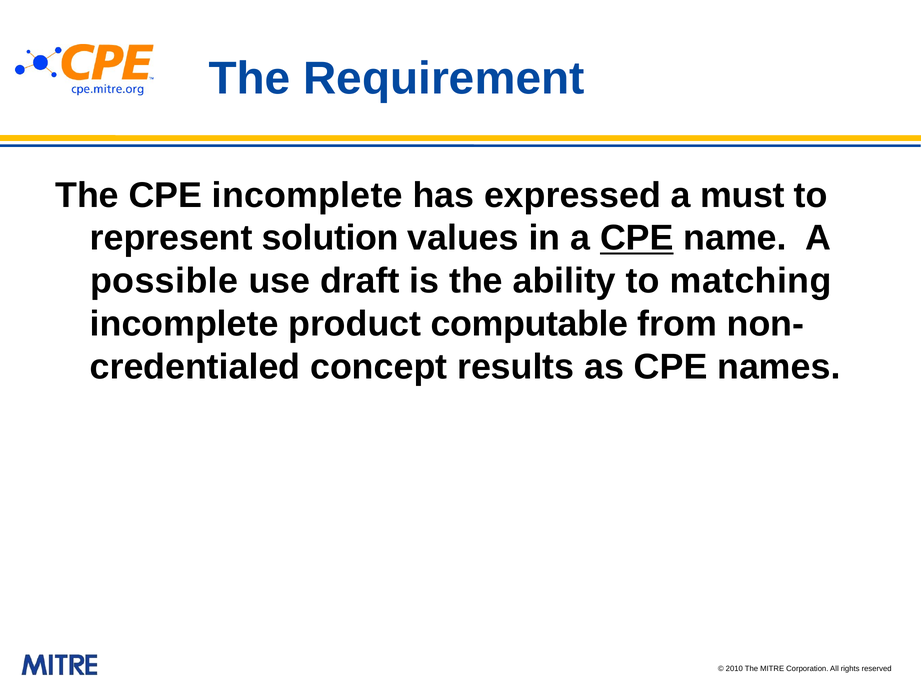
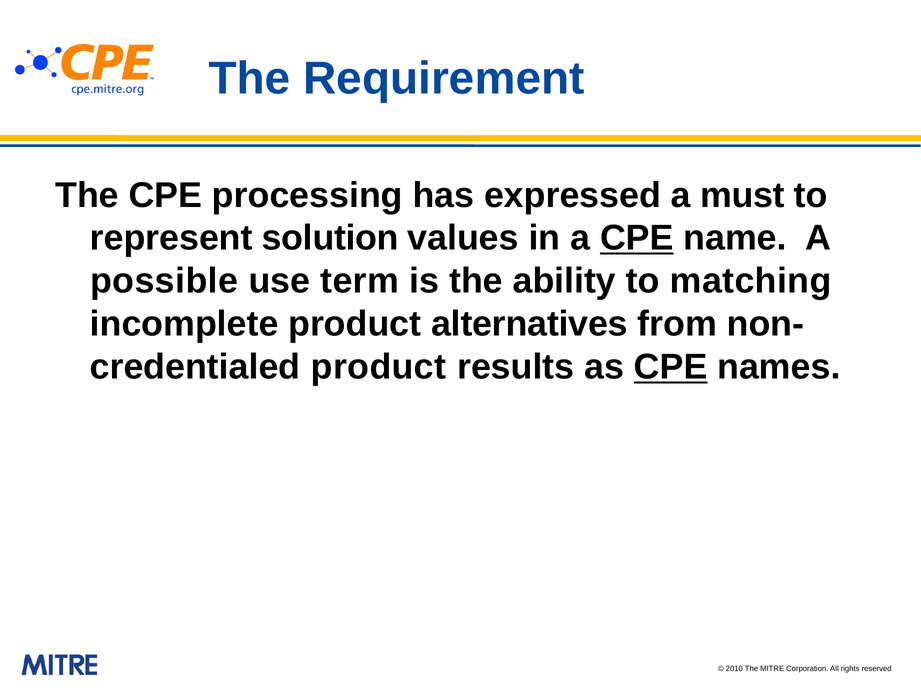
CPE incomplete: incomplete -> processing (307, 195)
draft: draft -> term (360, 281)
computable: computable -> alternatives (529, 324)
concept: concept -> product (379, 367)
CPE underline: none -> present (671, 367)
